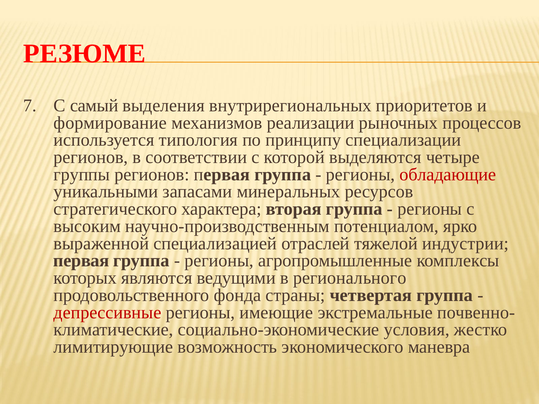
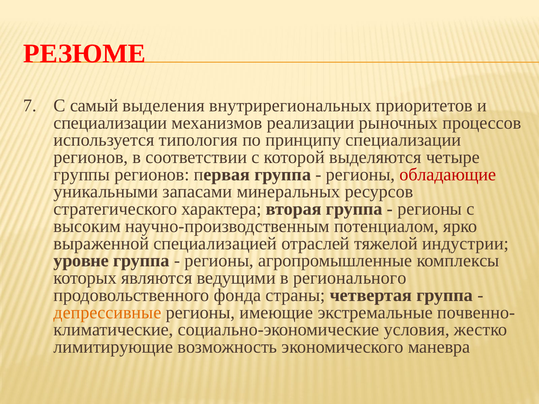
формирование: формирование -> специализации (110, 123)
первая: первая -> уровне (81, 261)
депрессивные colour: red -> orange (107, 313)
